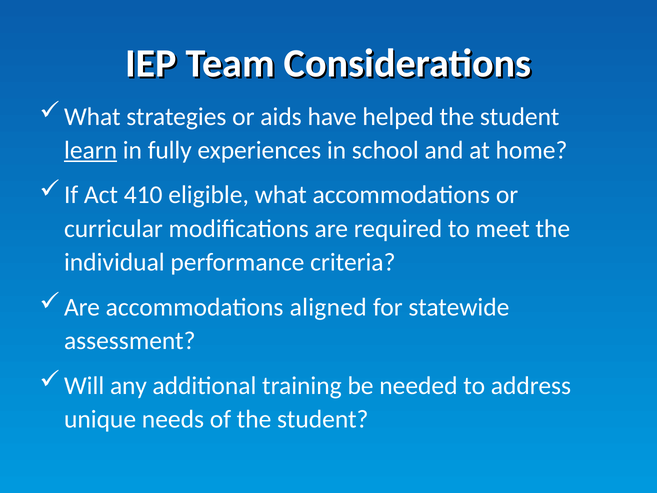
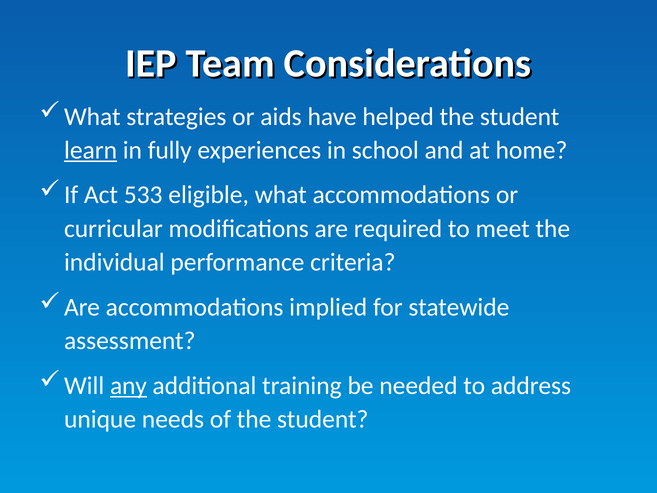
410: 410 -> 533 (143, 195)
aligned: aligned -> implied (328, 307)
any underline: none -> present (128, 385)
